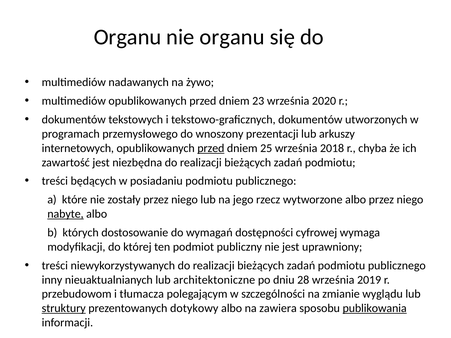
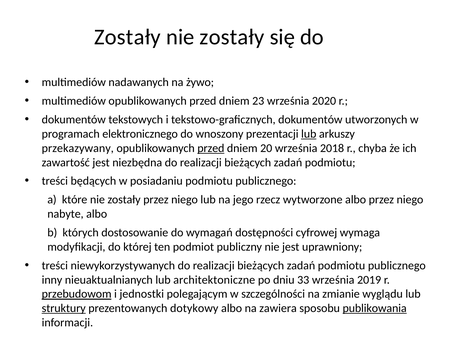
Organu: Organu -> Zostały (127, 37)
organu: organu -> zostały (232, 37)
przemysłowego: przemysłowego -> elektronicznego (140, 134)
lub underline: none -> present (309, 134)
internetowych: internetowych -> przekazywany (78, 148)
25: 25 -> 20 (266, 148)
nabyte underline: present -> none (65, 214)
28: 28 -> 33 (303, 280)
przebudowom underline: none -> present (77, 294)
tłumacza: tłumacza -> jednostki (142, 294)
